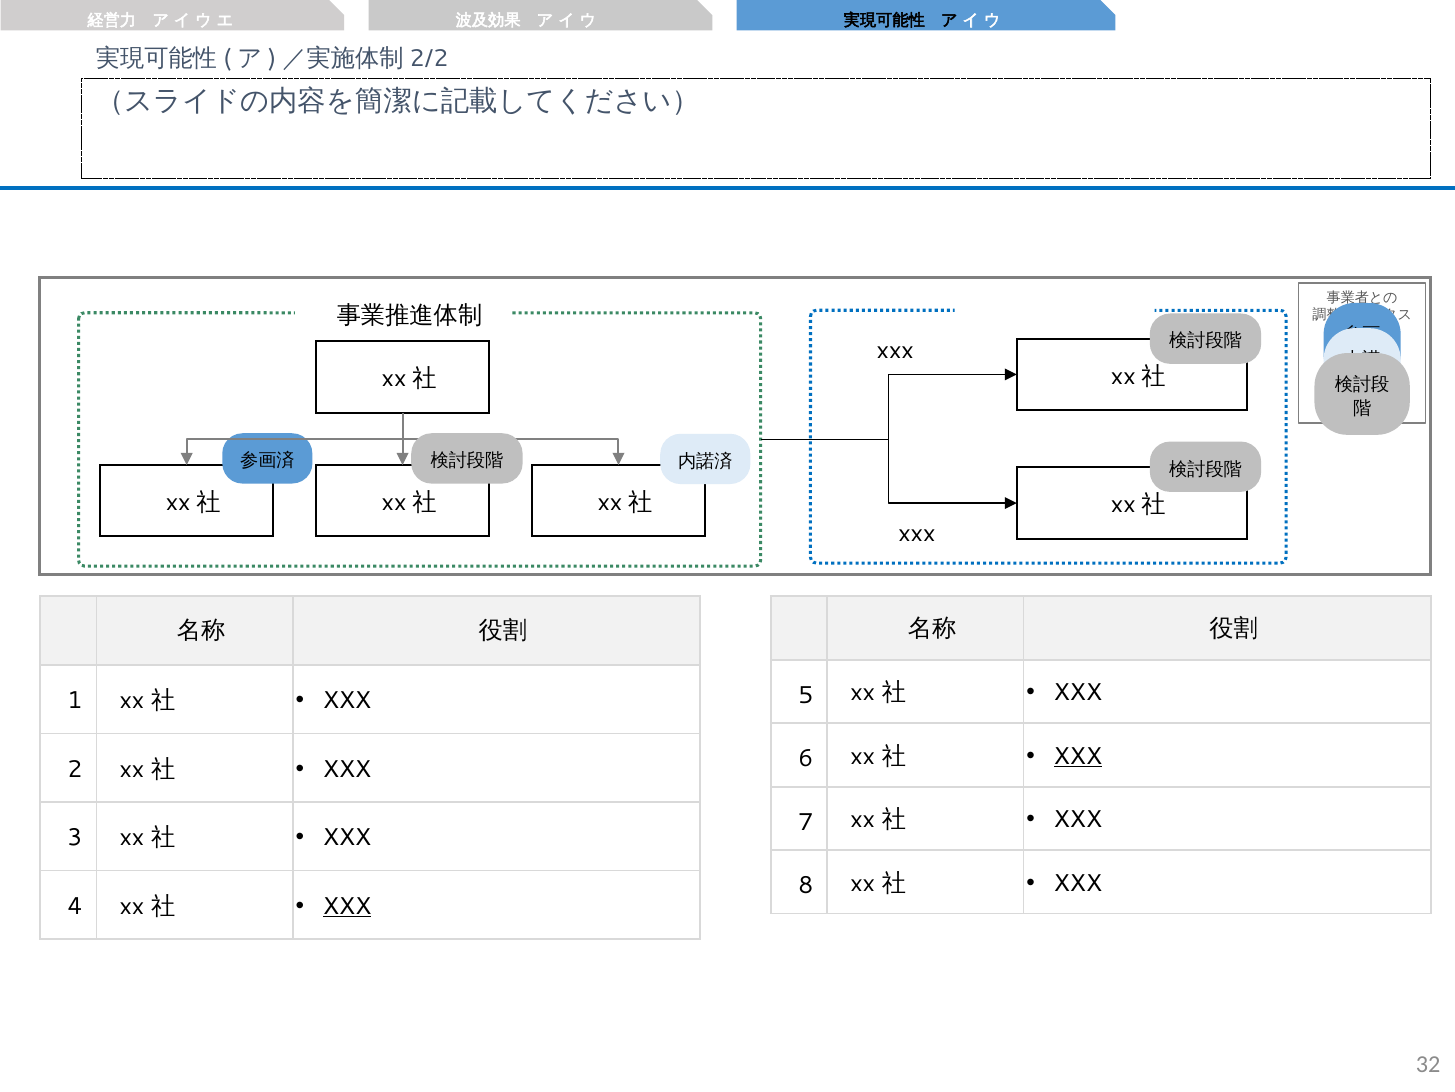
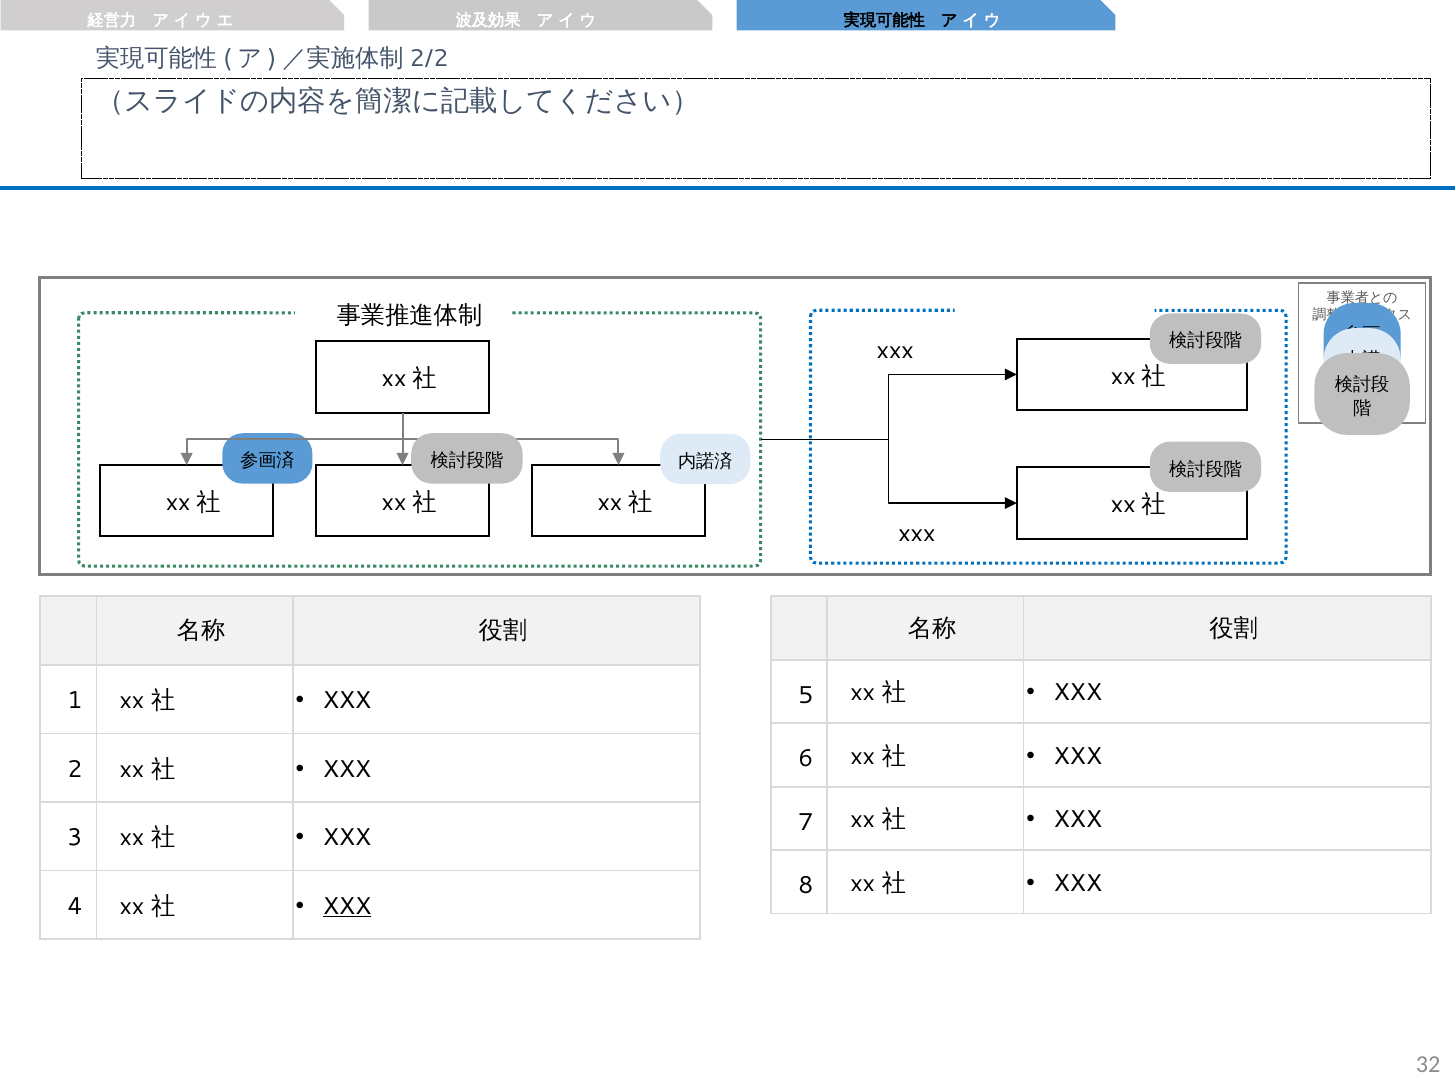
XXX underline: present -> none (1078, 756)
